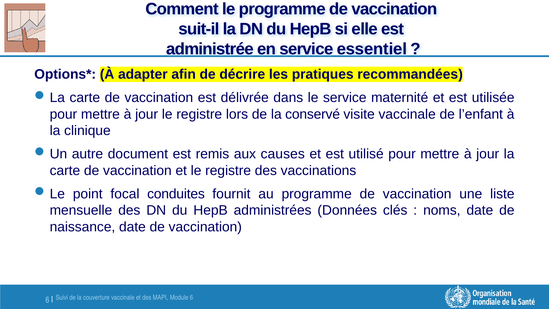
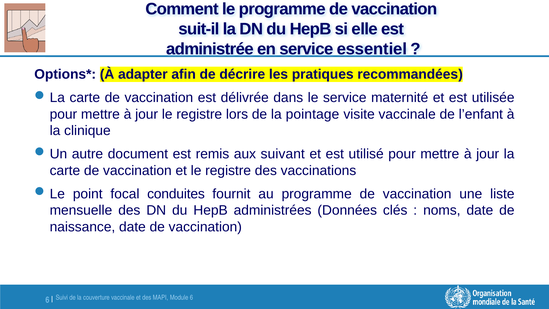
conservé: conservé -> pointage (312, 114)
causes: causes -> suivant (283, 154)
